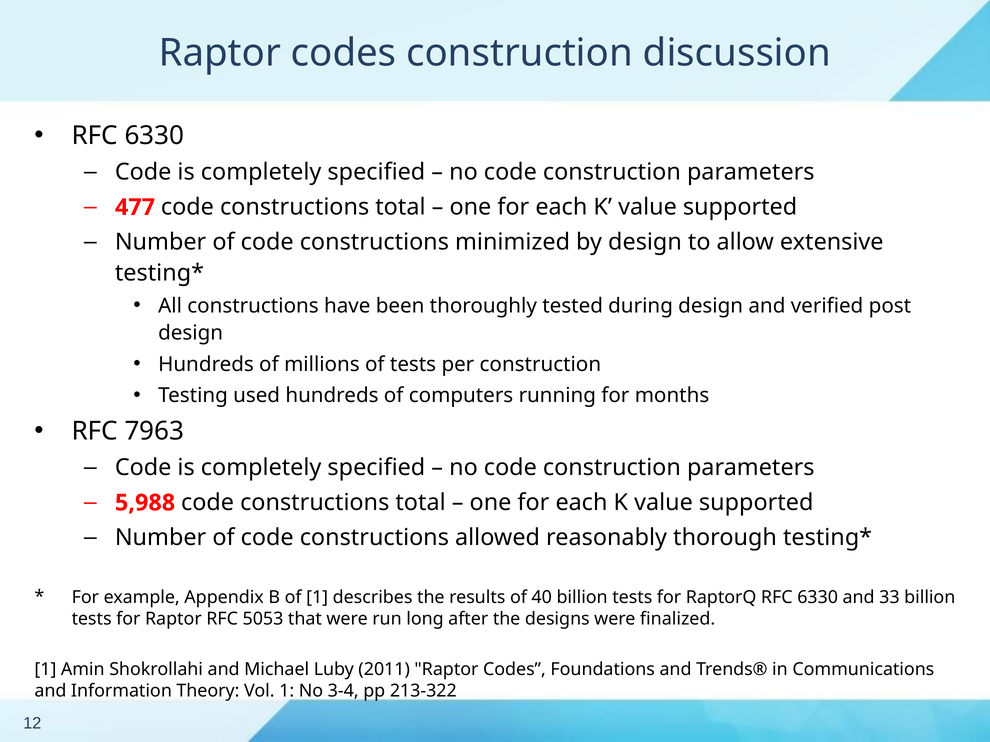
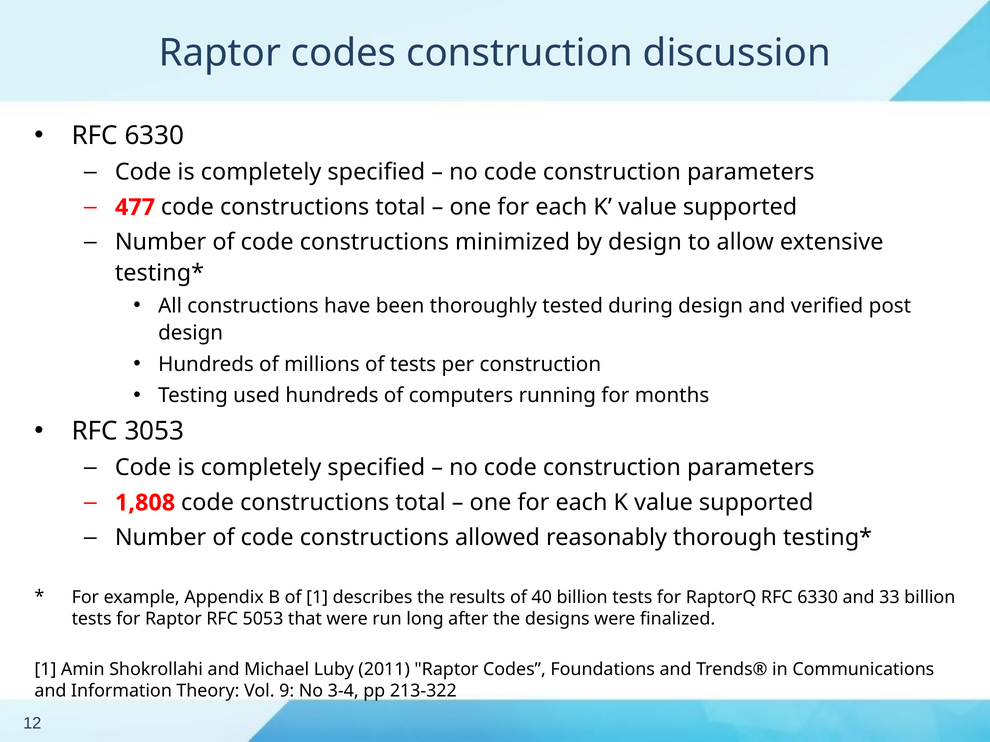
7963: 7963 -> 3053 (154, 432)
5,988: 5,988 -> 1,808 (145, 503)
Vol 1: 1 -> 9 (287, 691)
